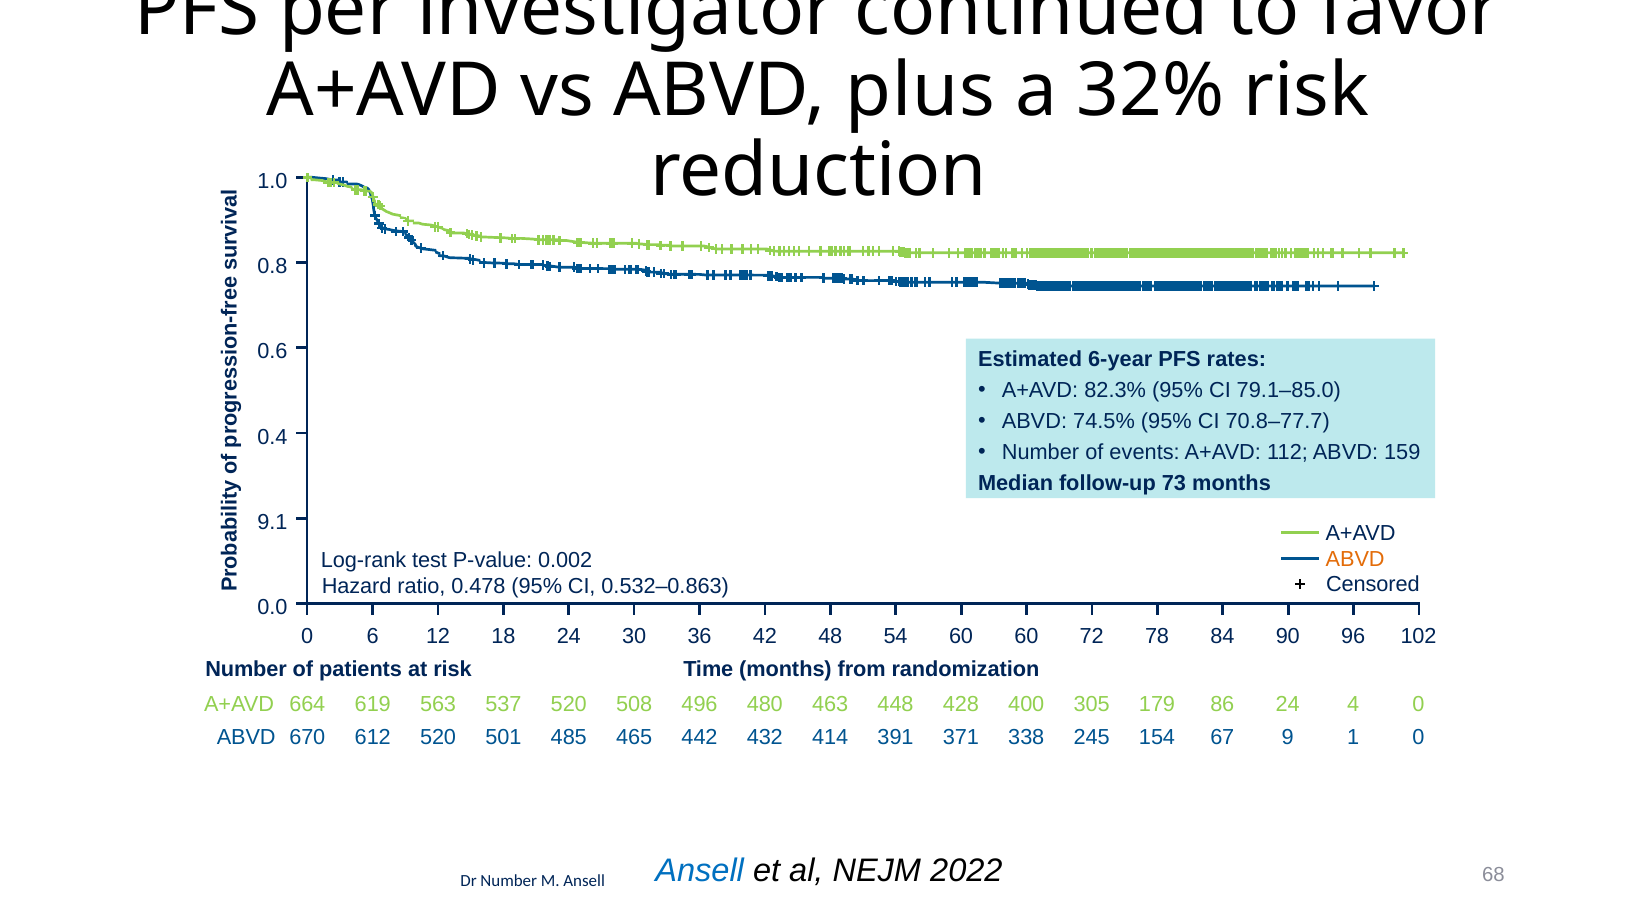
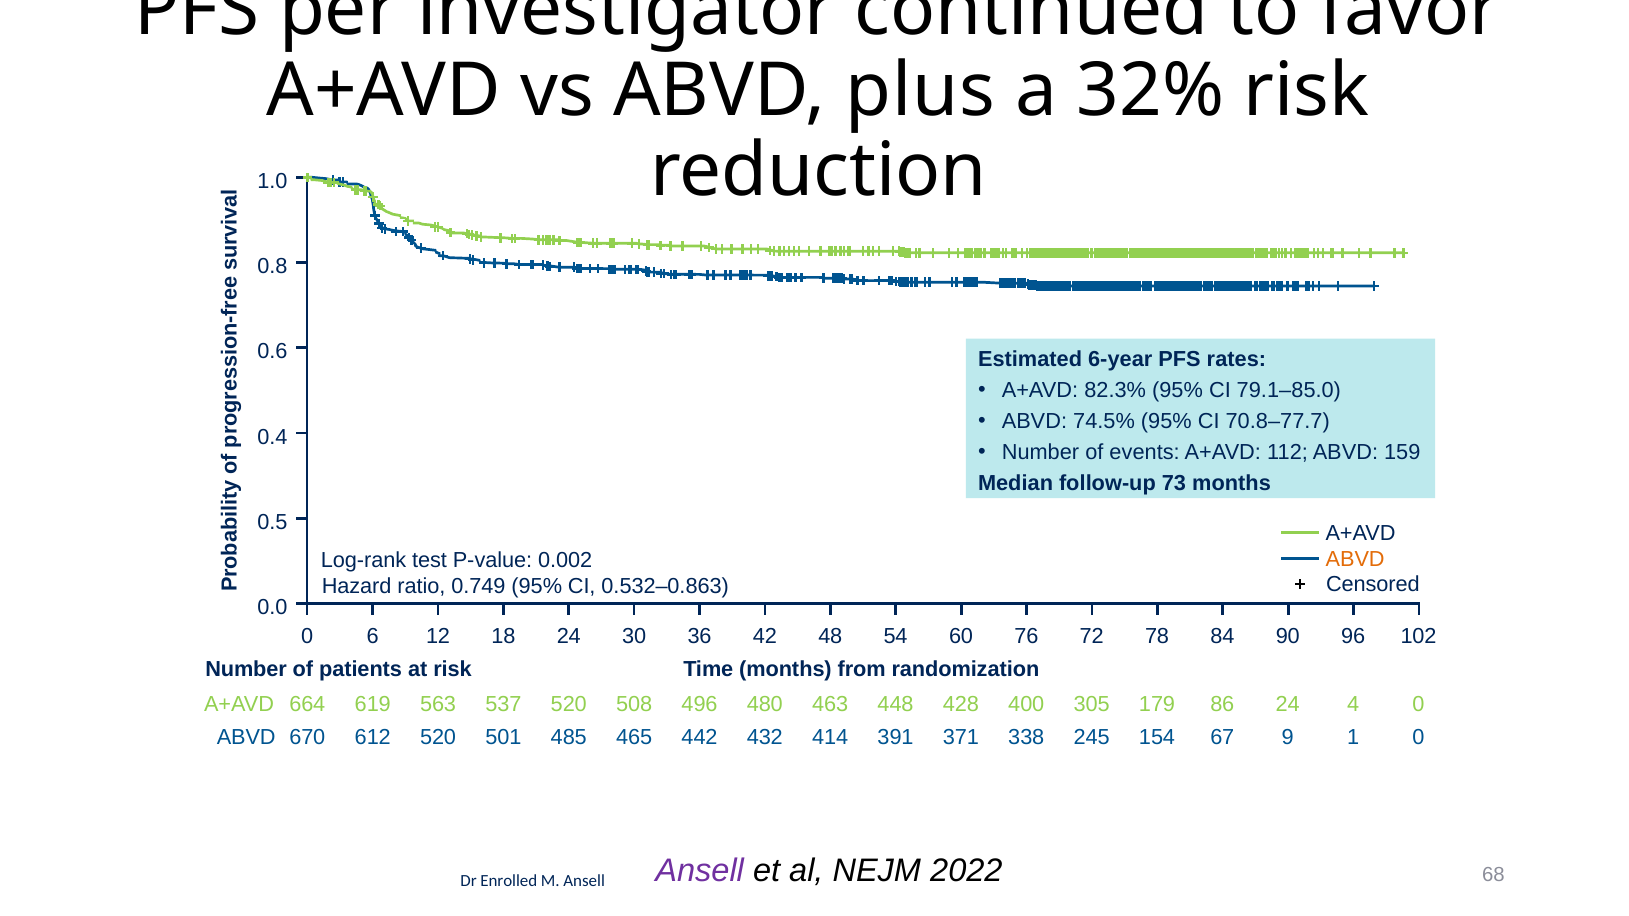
9.1: 9.1 -> 0.5 (272, 522)
0.478: 0.478 -> 0.749 (478, 587)
60 60: 60 -> 76 (1026, 636)
Ansell colour: blue -> purple (700, 871)
Dr Number: Number -> Enrolled (509, 881)
